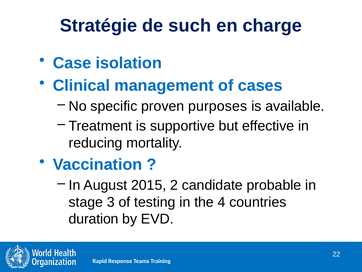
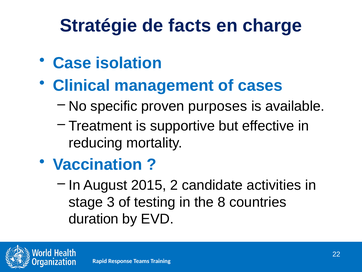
such: such -> facts (190, 26)
probable: probable -> activities (274, 185)
4: 4 -> 8 (222, 202)
